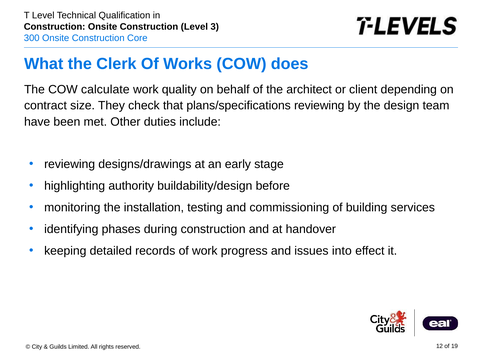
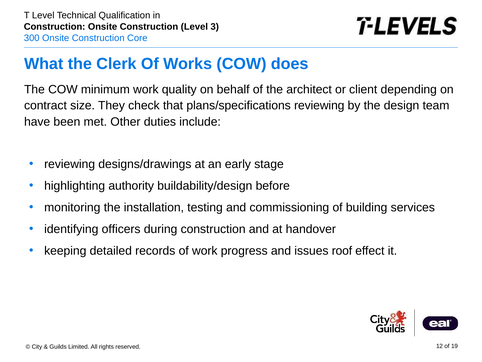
calculate: calculate -> minimum (105, 89)
phases: phases -> officers (121, 229)
into: into -> roof (342, 251)
